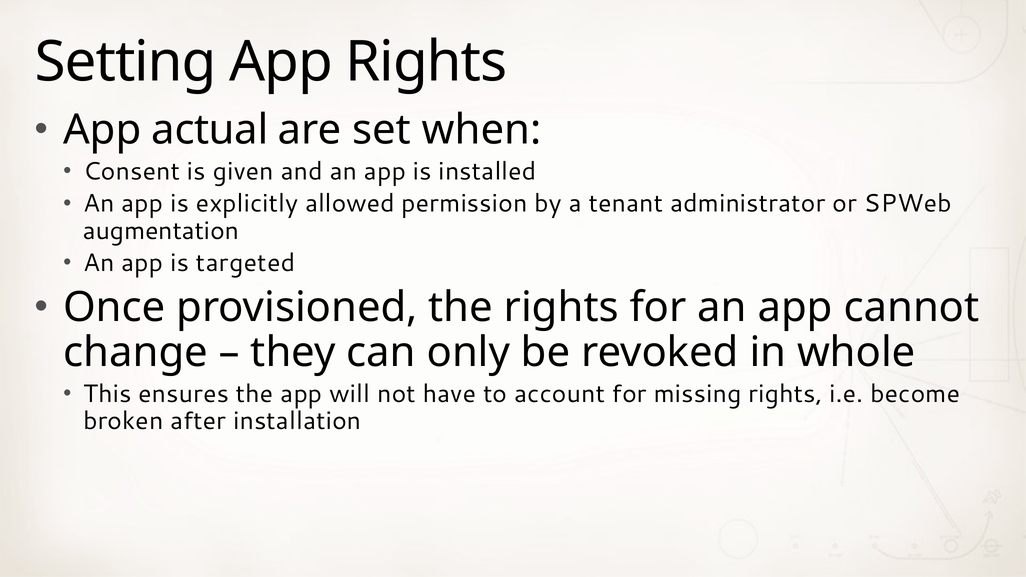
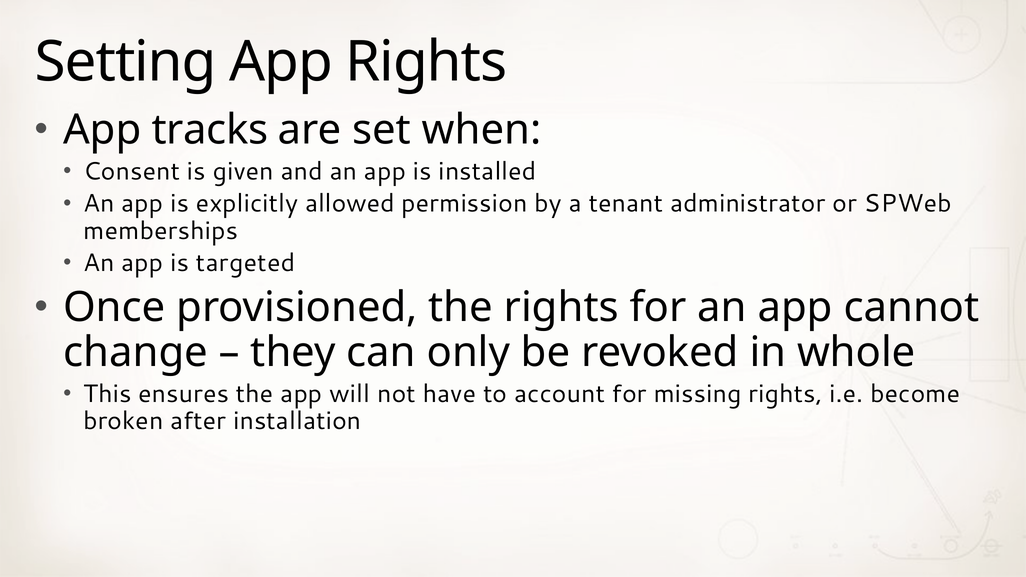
actual: actual -> tracks (210, 130)
augmentation: augmentation -> memberships (161, 231)
